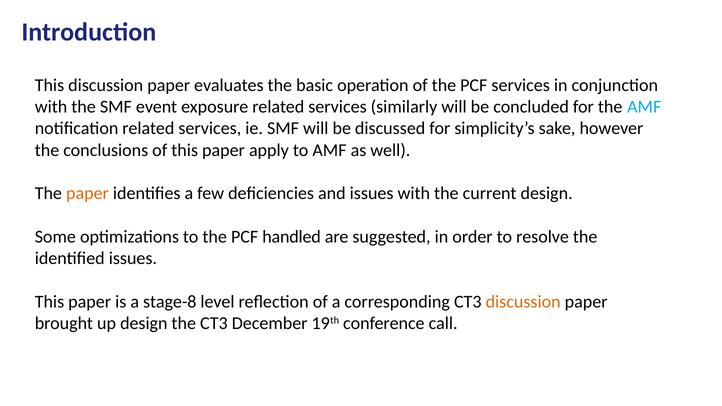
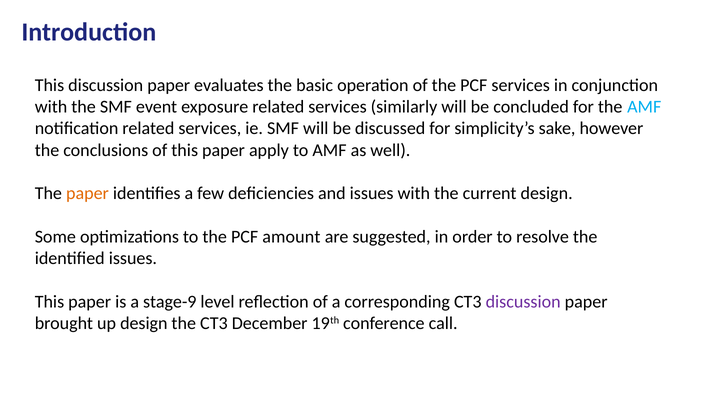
handled: handled -> amount (291, 237)
stage-8: stage-8 -> stage-9 (170, 302)
discussion colour: orange -> purple (523, 302)
